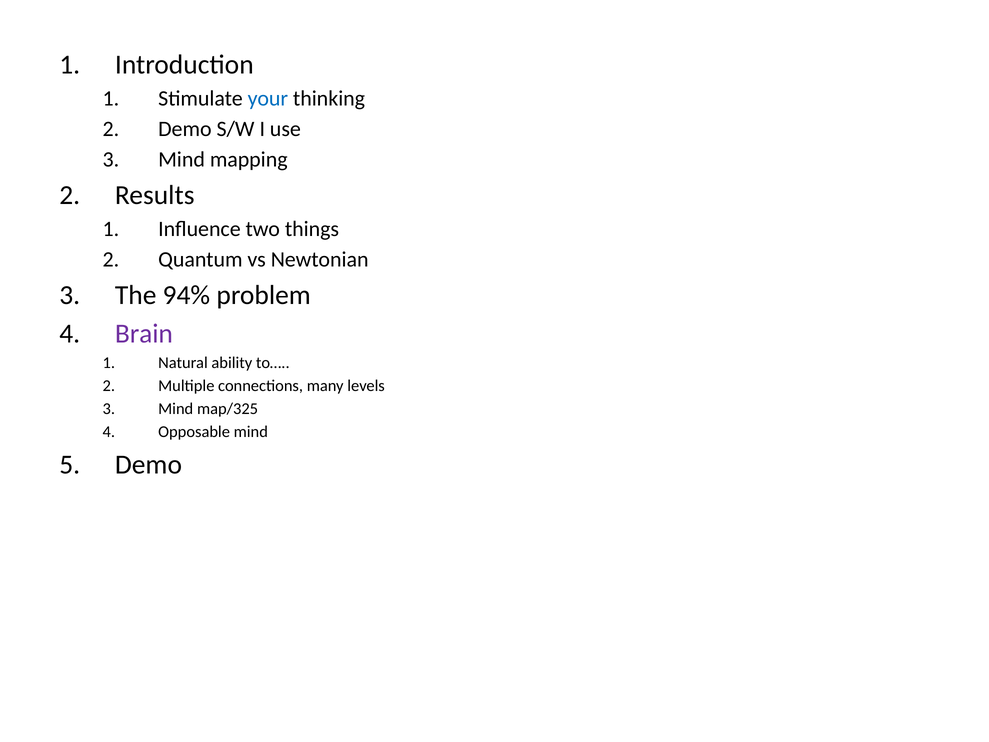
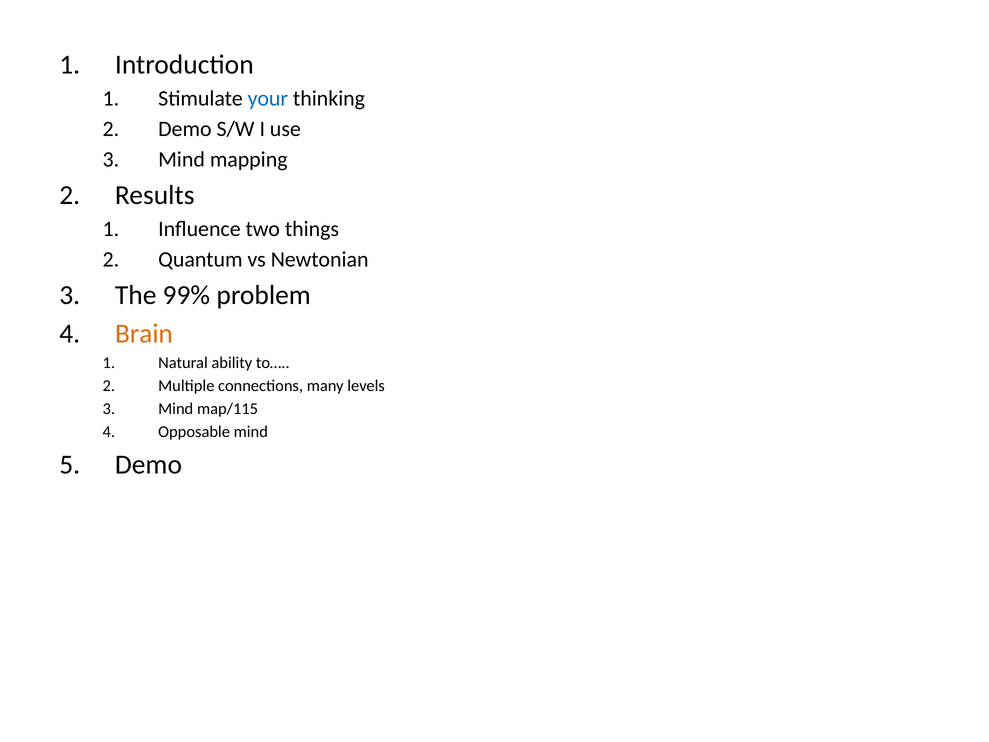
94%: 94% -> 99% (186, 295)
Brain colour: purple -> orange (144, 334)
map/325: map/325 -> map/115 (228, 409)
